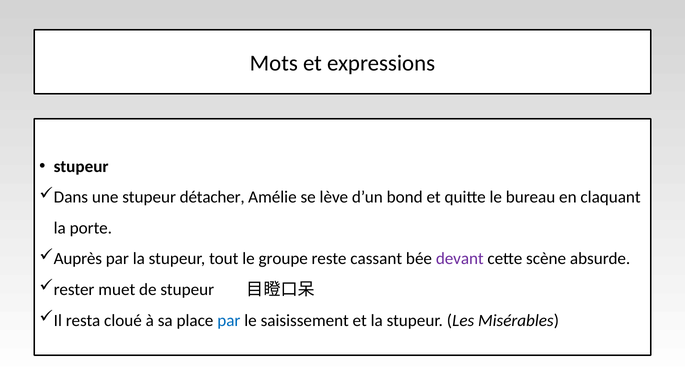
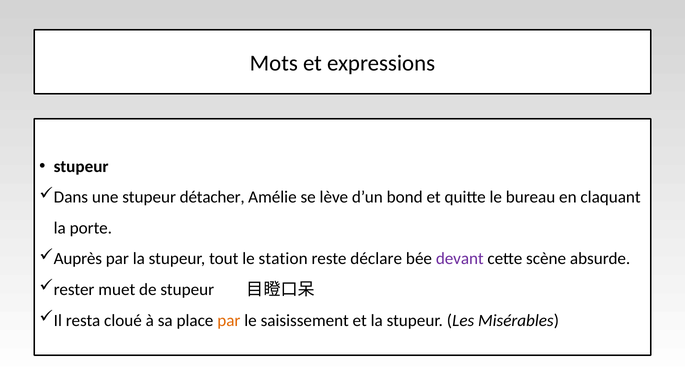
groupe: groupe -> station (283, 259)
cassant: cassant -> déclare (376, 259)
par colour: blue -> orange (229, 321)
